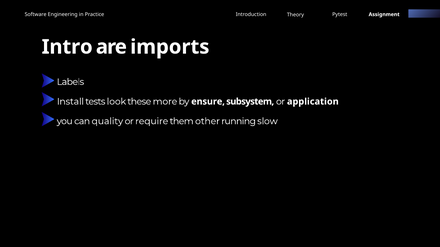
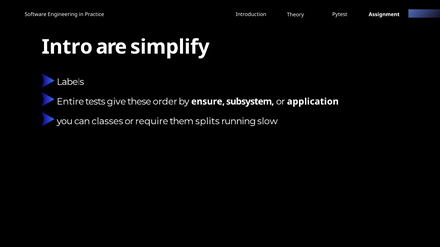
imports: imports -> simplify (170, 47)
Install: Install -> Entire (70, 102)
look: look -> give (116, 102)
more: more -> order (165, 102)
quality: quality -> classes (107, 121)
other: other -> splits (207, 121)
